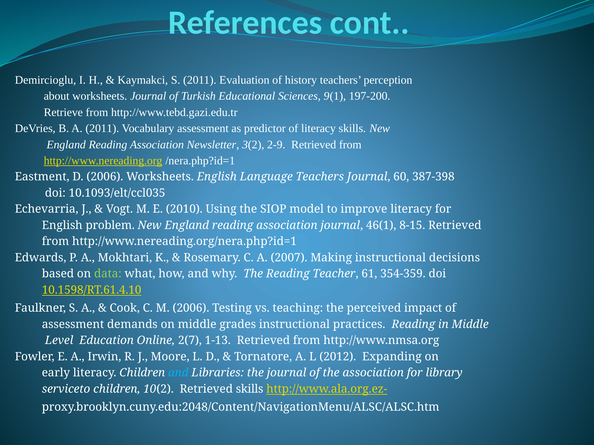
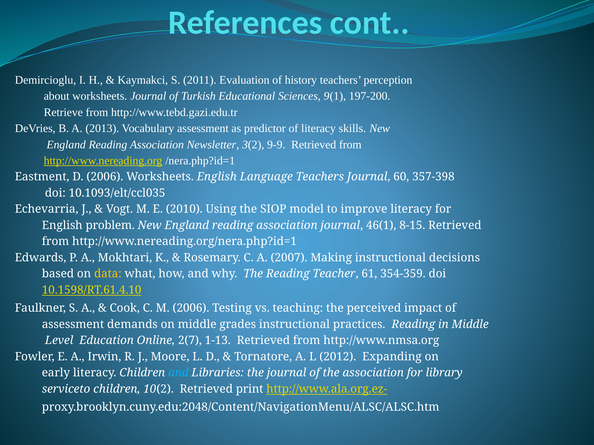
A 2011: 2011 -> 2013 (102, 129)
2-9: 2-9 -> 9-9 (276, 145)
387-398: 387-398 -> 357-398 (433, 177)
data colour: light green -> yellow (108, 274)
Retrieved skills: skills -> print (250, 389)
